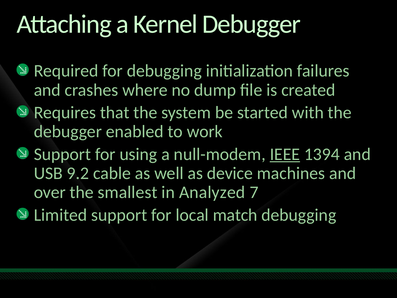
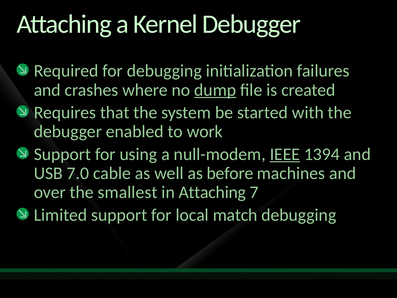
dump underline: none -> present (215, 90)
9.2: 9.2 -> 7.0 (78, 173)
device: device -> before (230, 173)
in Analyzed: Analyzed -> Attaching (212, 192)
